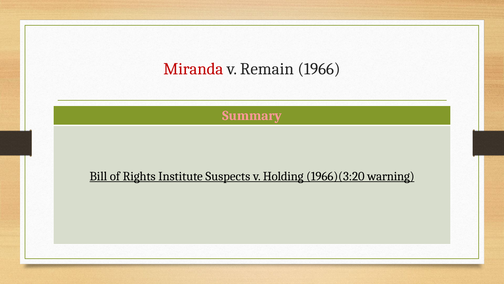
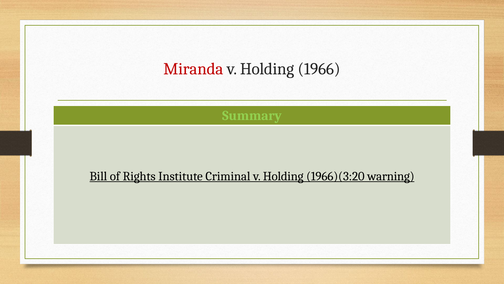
Remain: Remain -> Holding (267, 69)
Summary colour: pink -> light green (252, 115)
Suspects: Suspects -> Criminal (228, 176)
